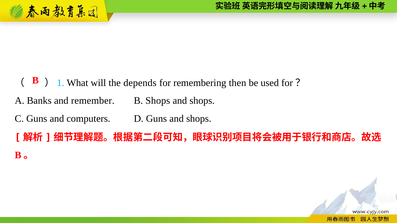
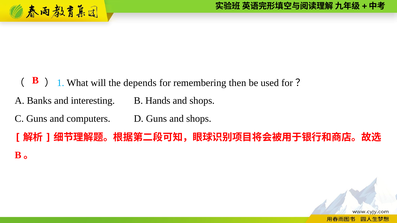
remember: remember -> interesting (93, 101)
B Shops: Shops -> Hands (158, 101)
